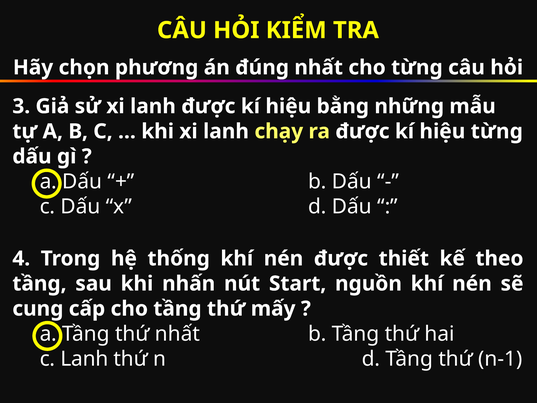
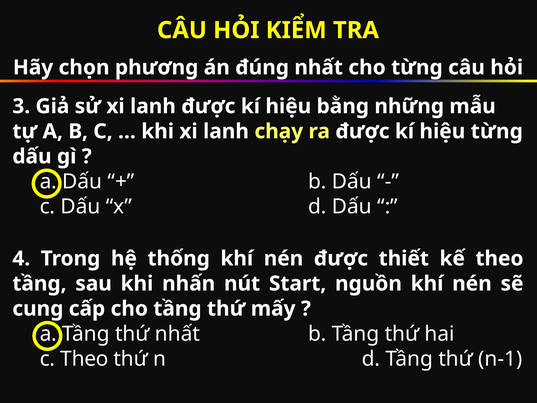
c Lanh: Lanh -> Theo (84, 359)
